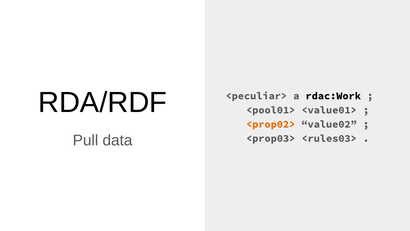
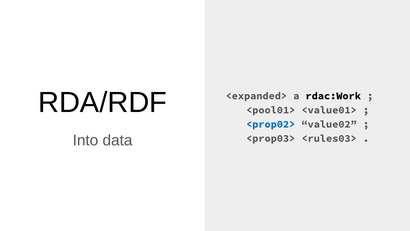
<peculiar>: <peculiar> -> <expanded> (256, 96)
<prop02> colour: orange -> blue (271, 124)
Pull: Pull -> Into (85, 140)
